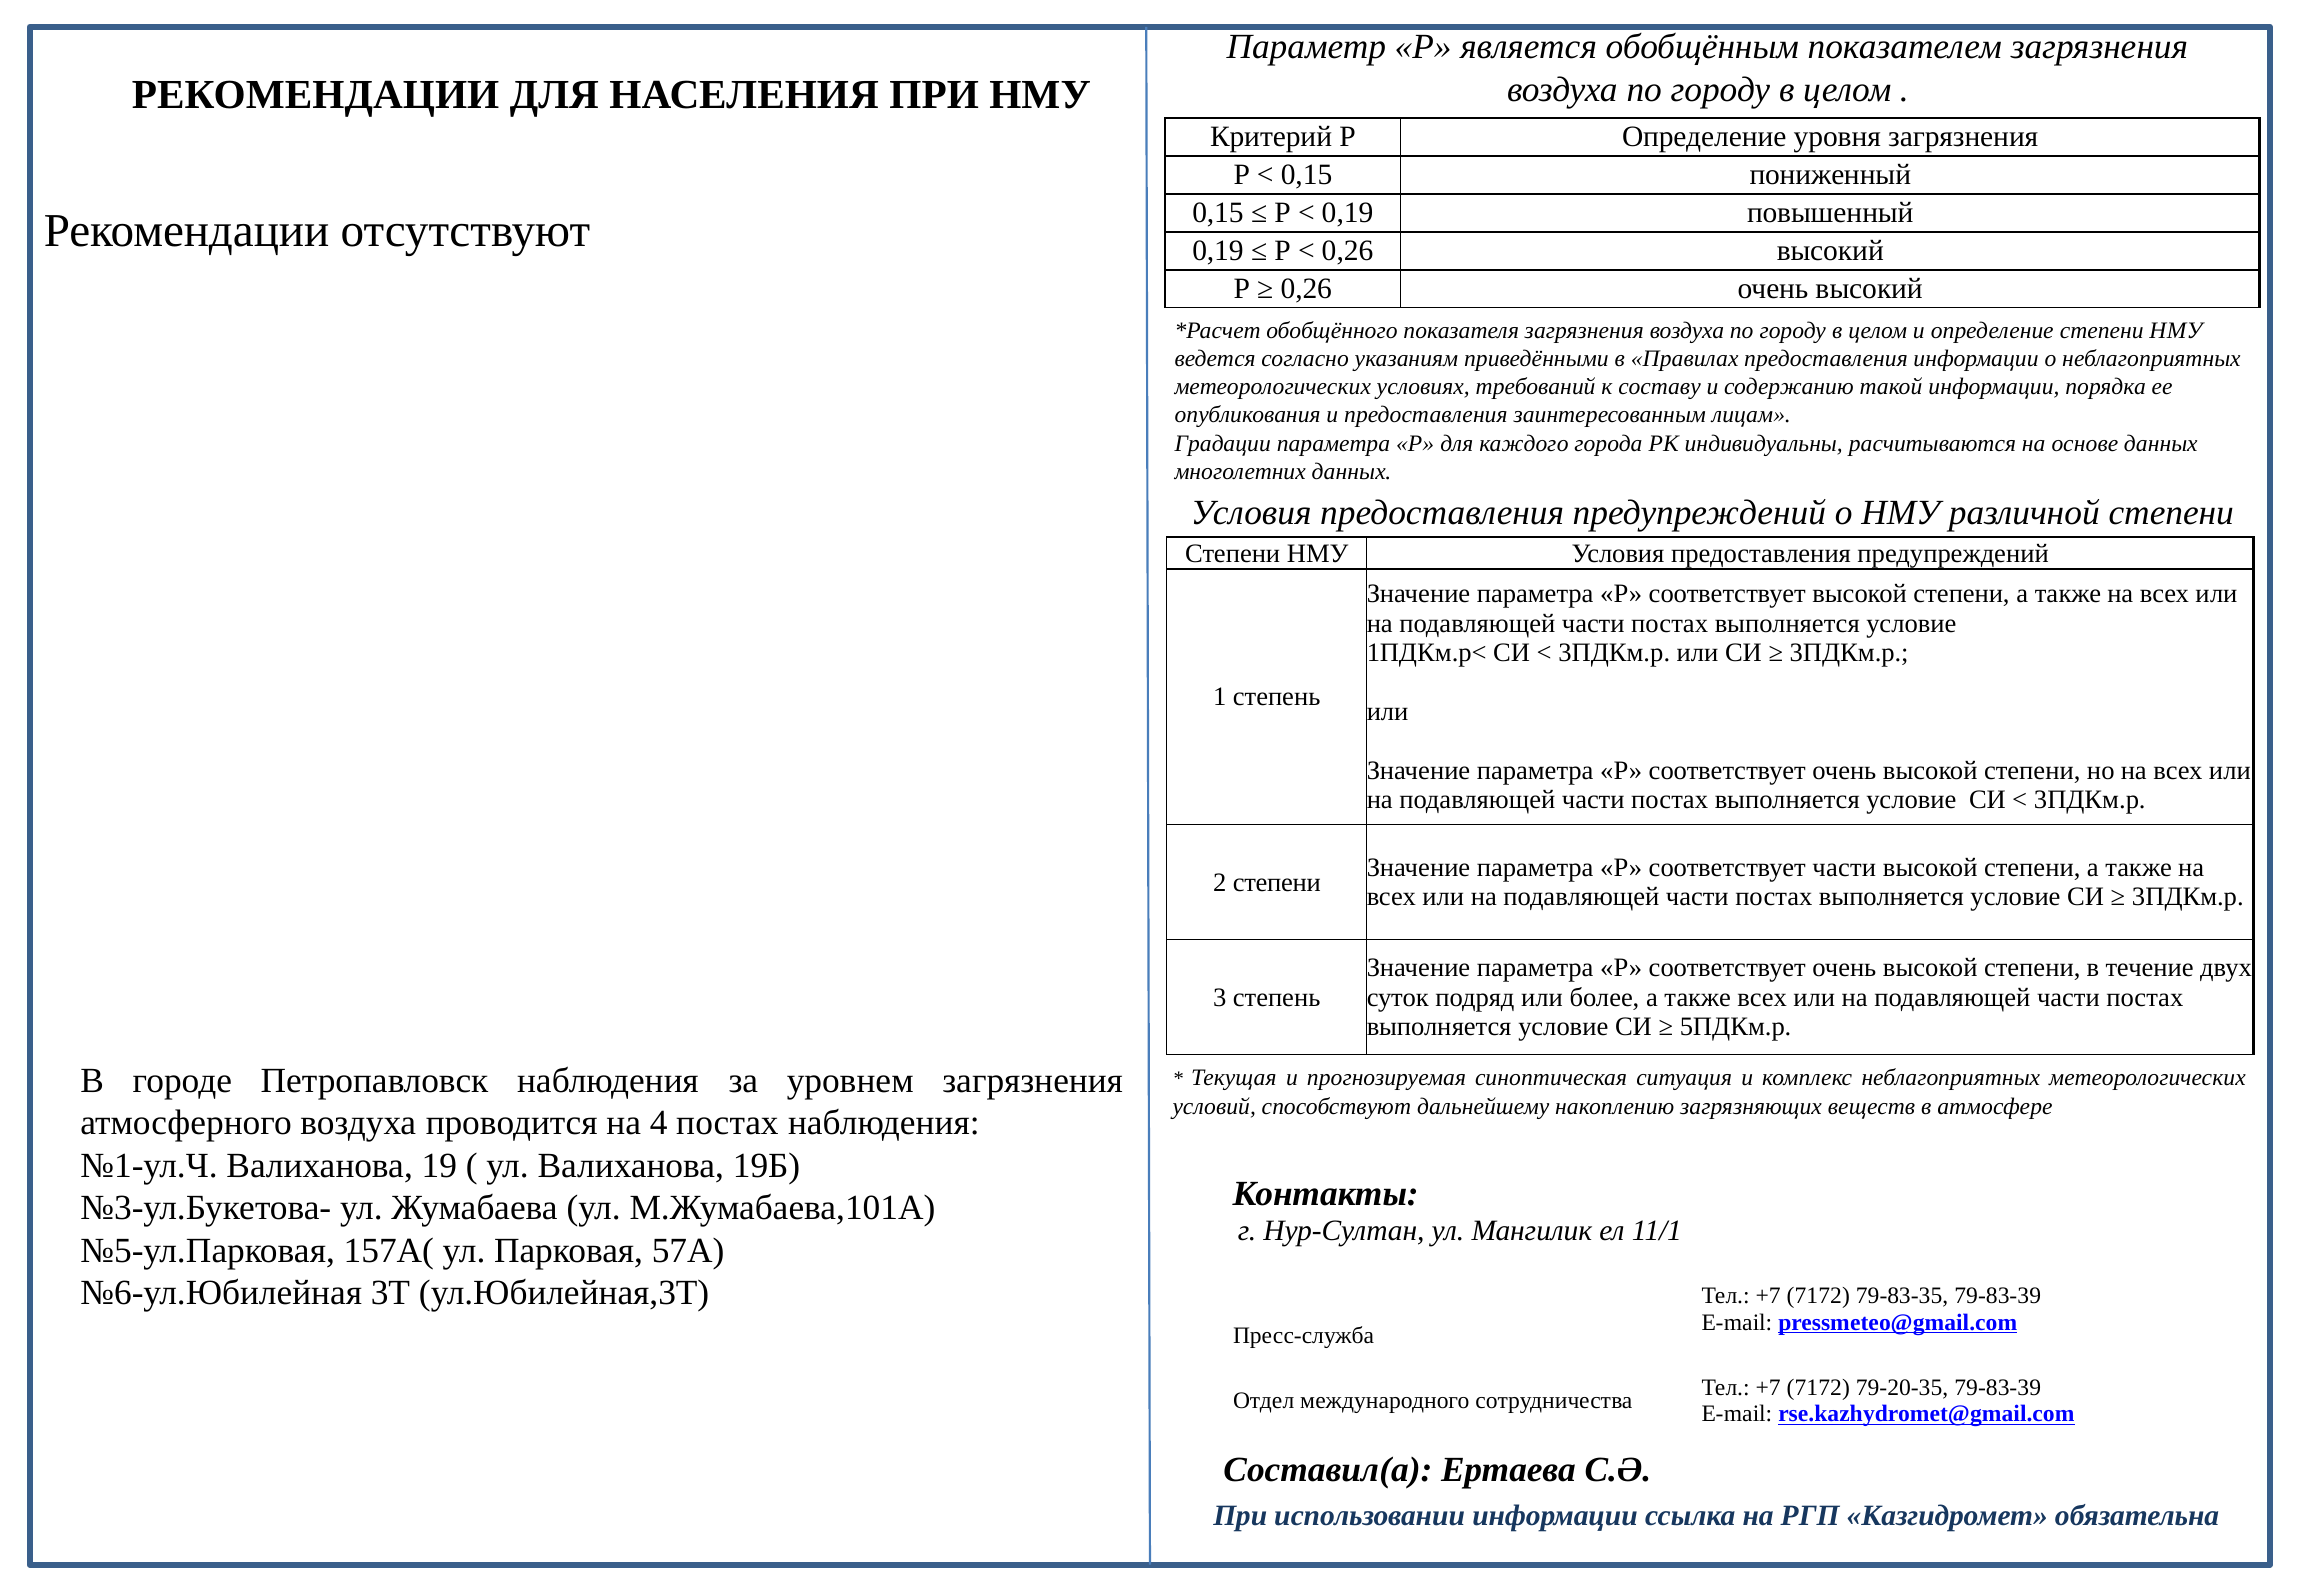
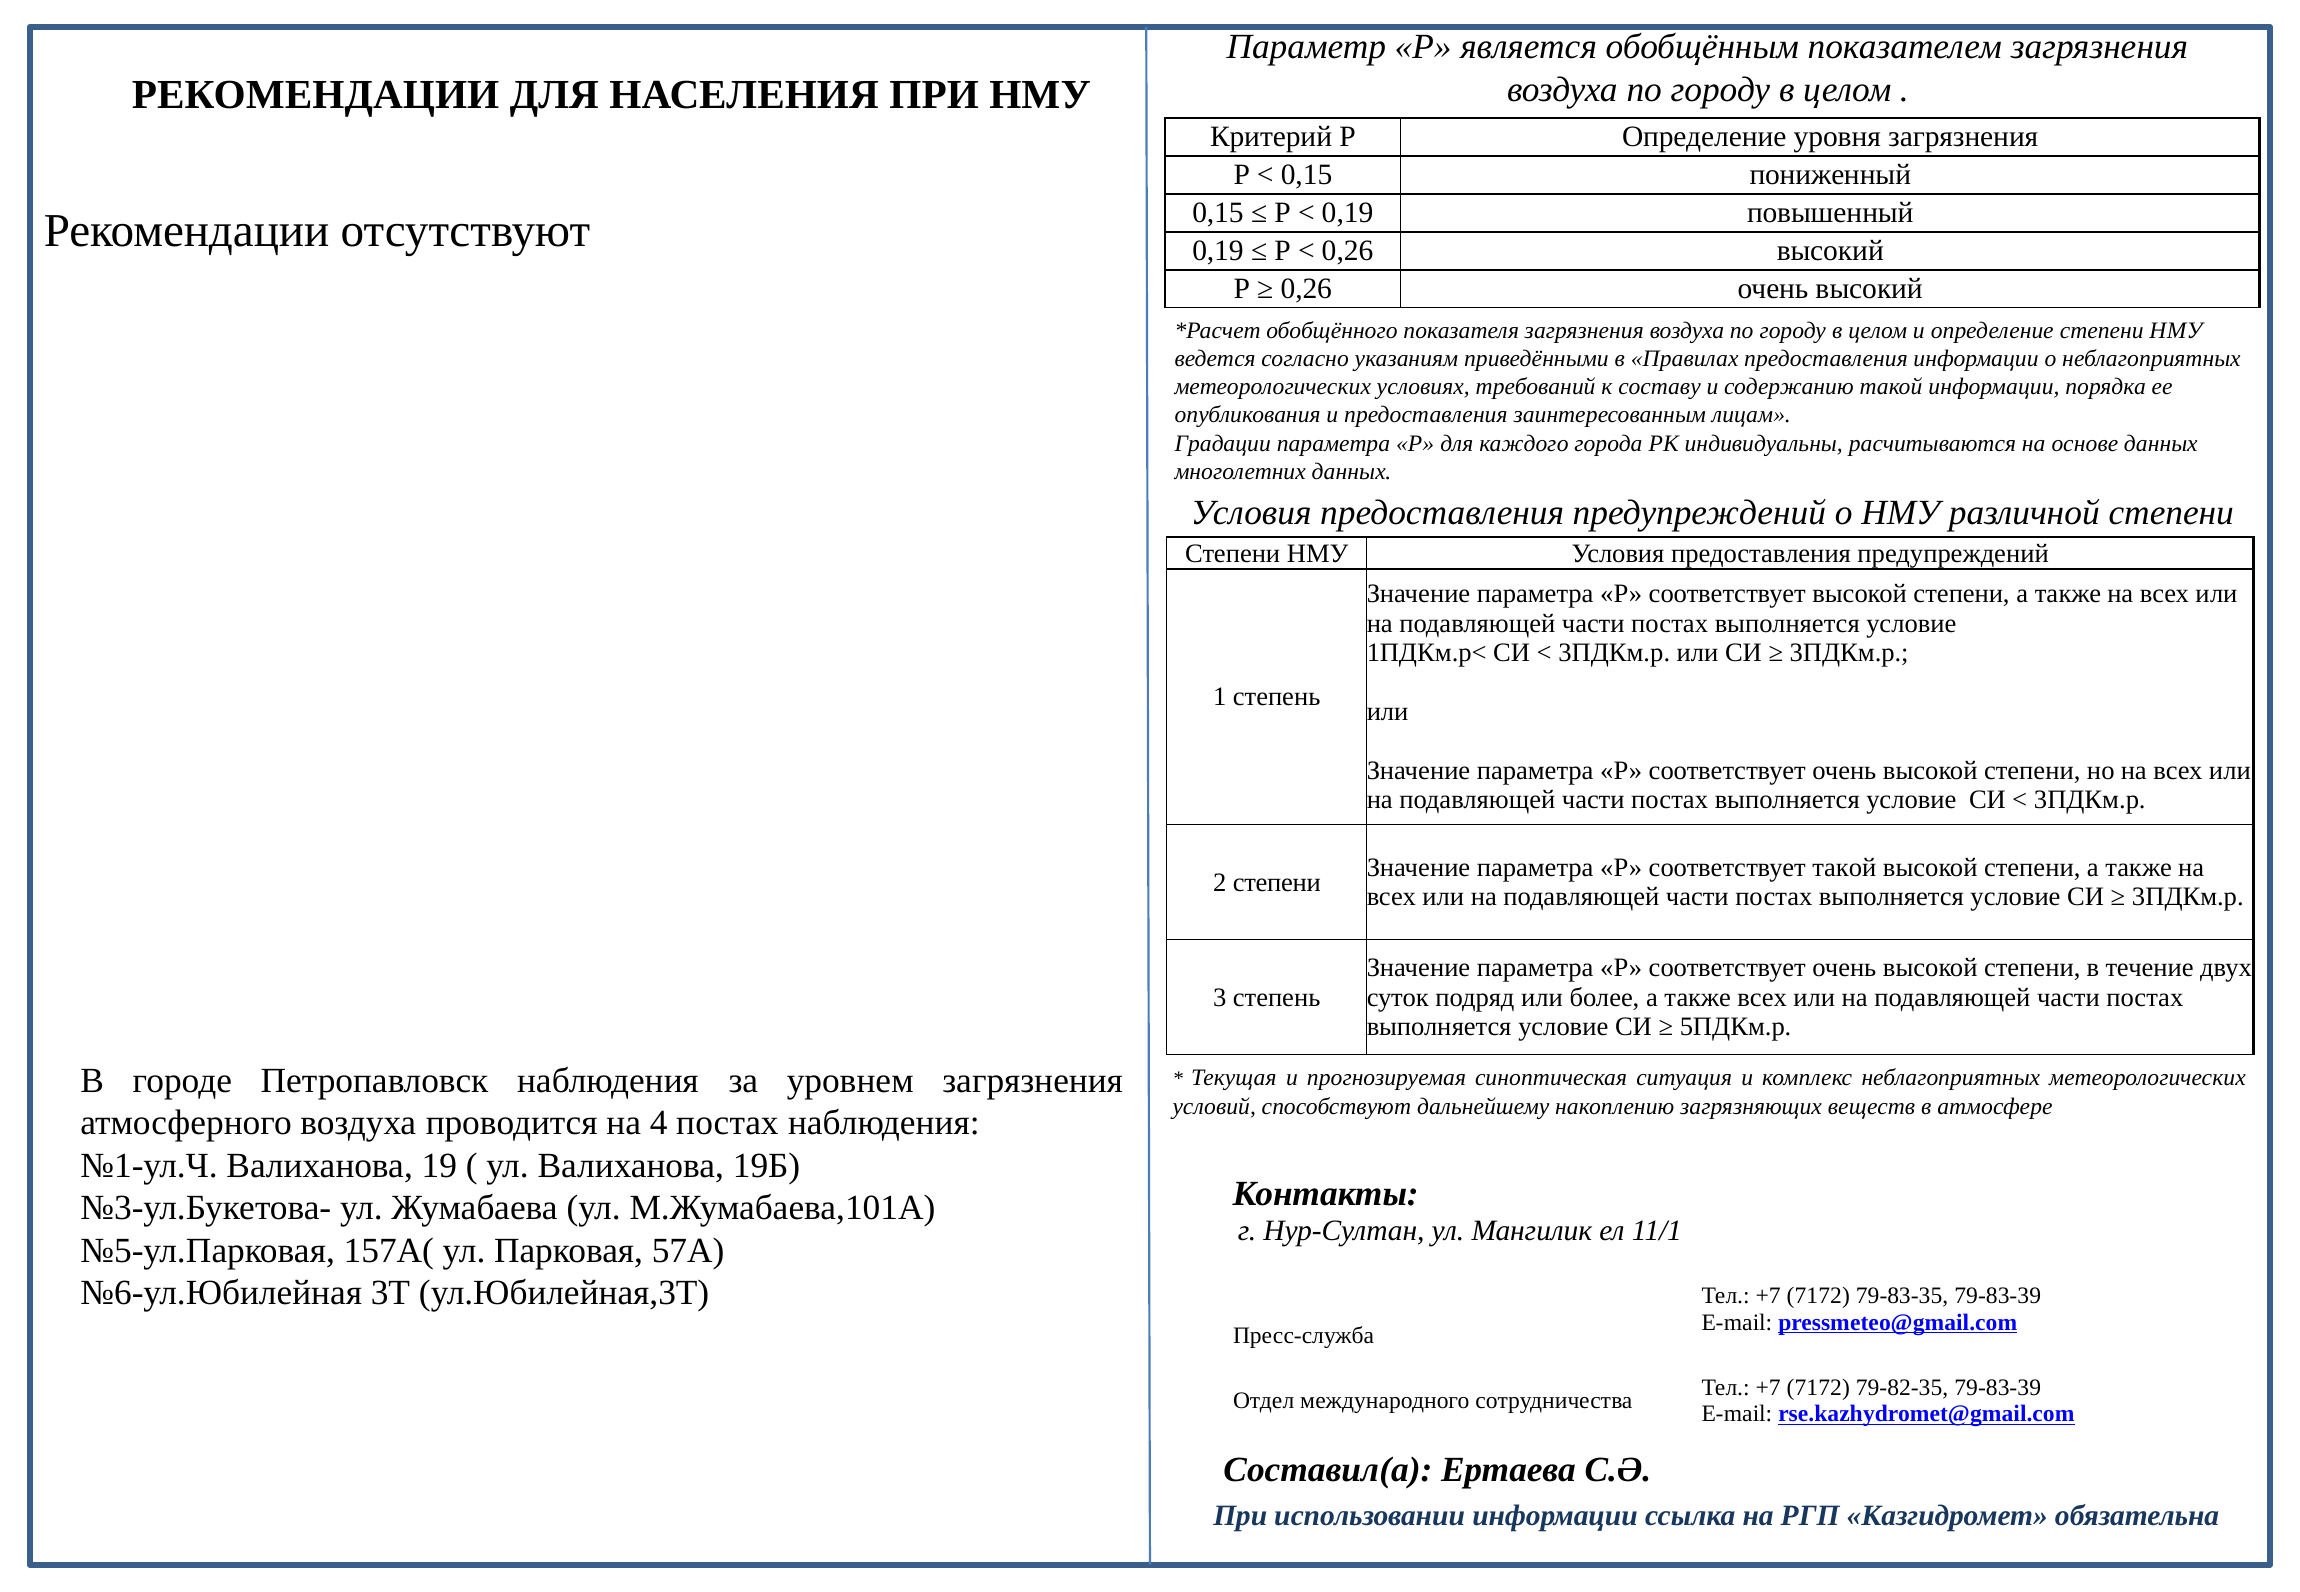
соответствует части: части -> такой (1844, 868)
79-20-35: 79-20-35 -> 79-82-35 (1902, 1388)
